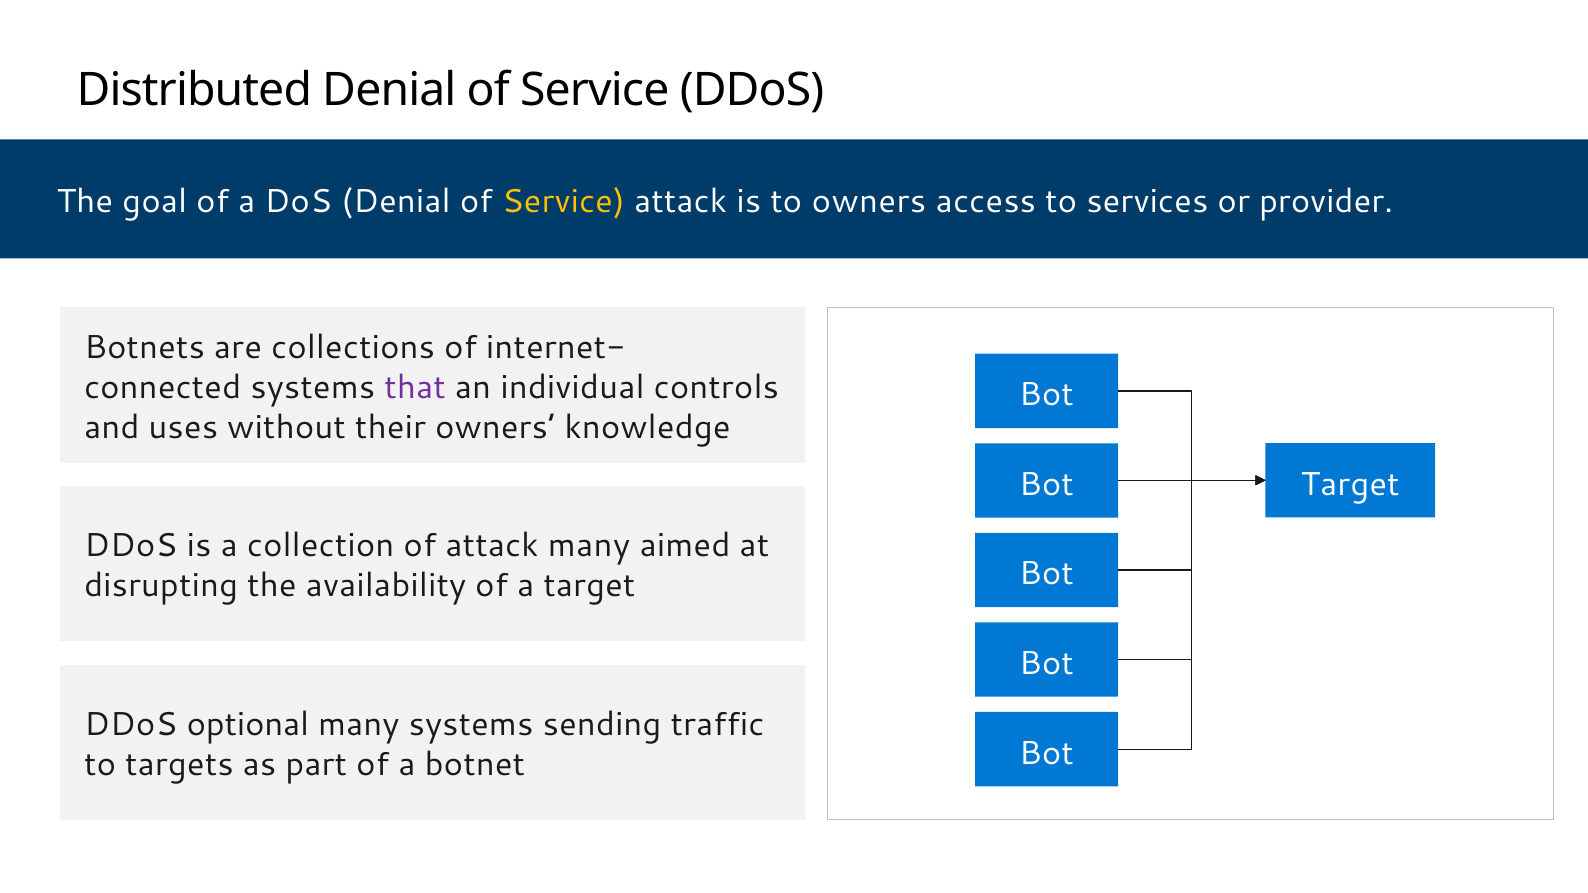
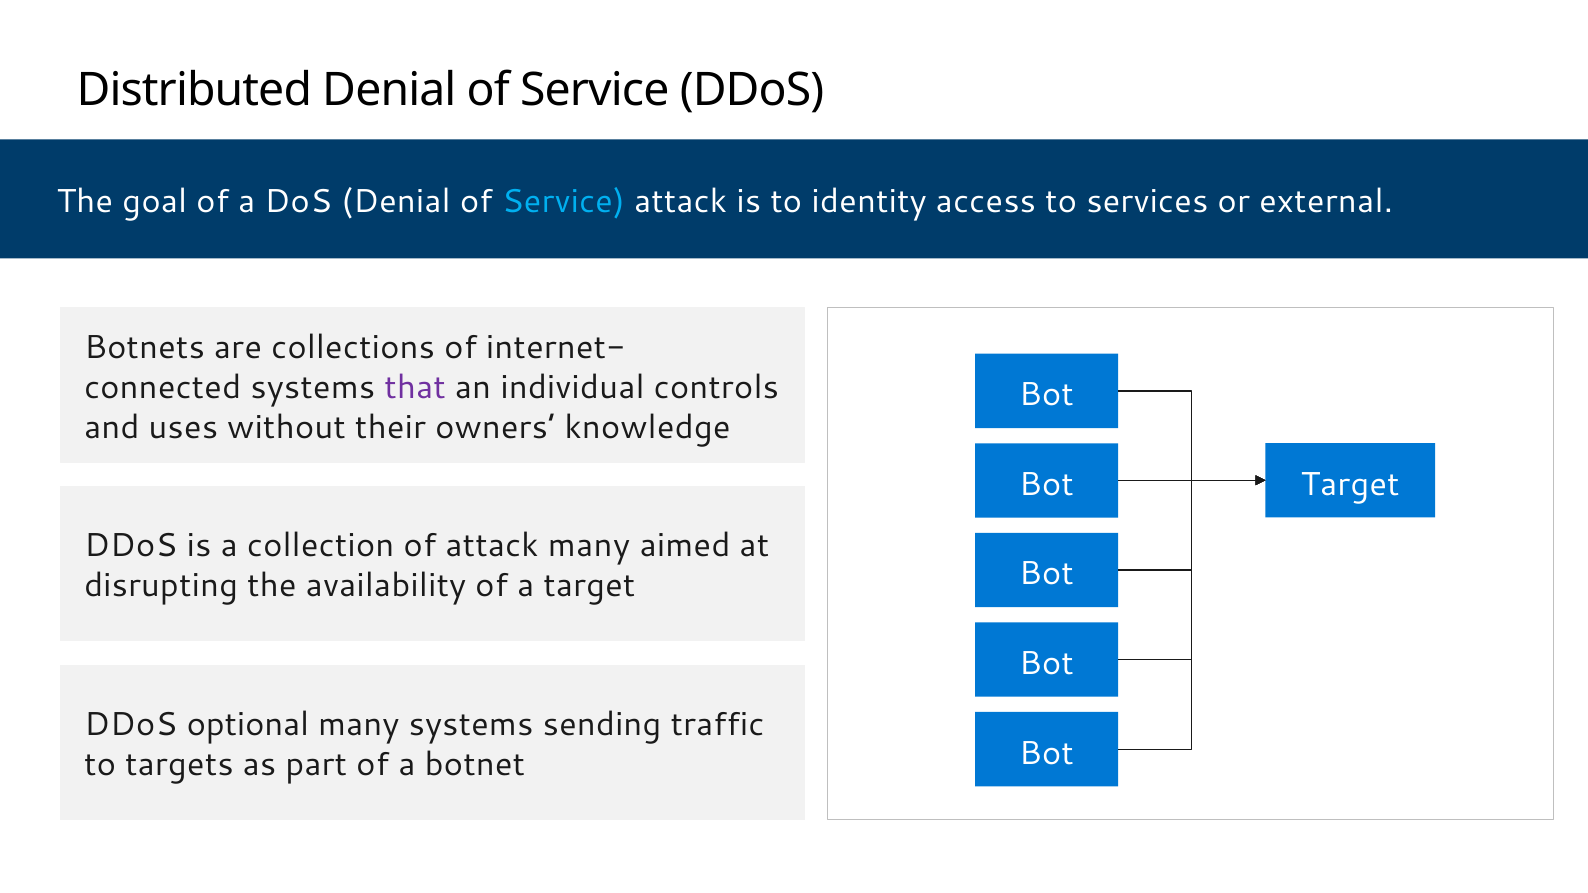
Service colour: yellow -> light blue (563, 201)
to owners: owners -> identity (869, 201)
provider: provider -> external (1326, 201)
